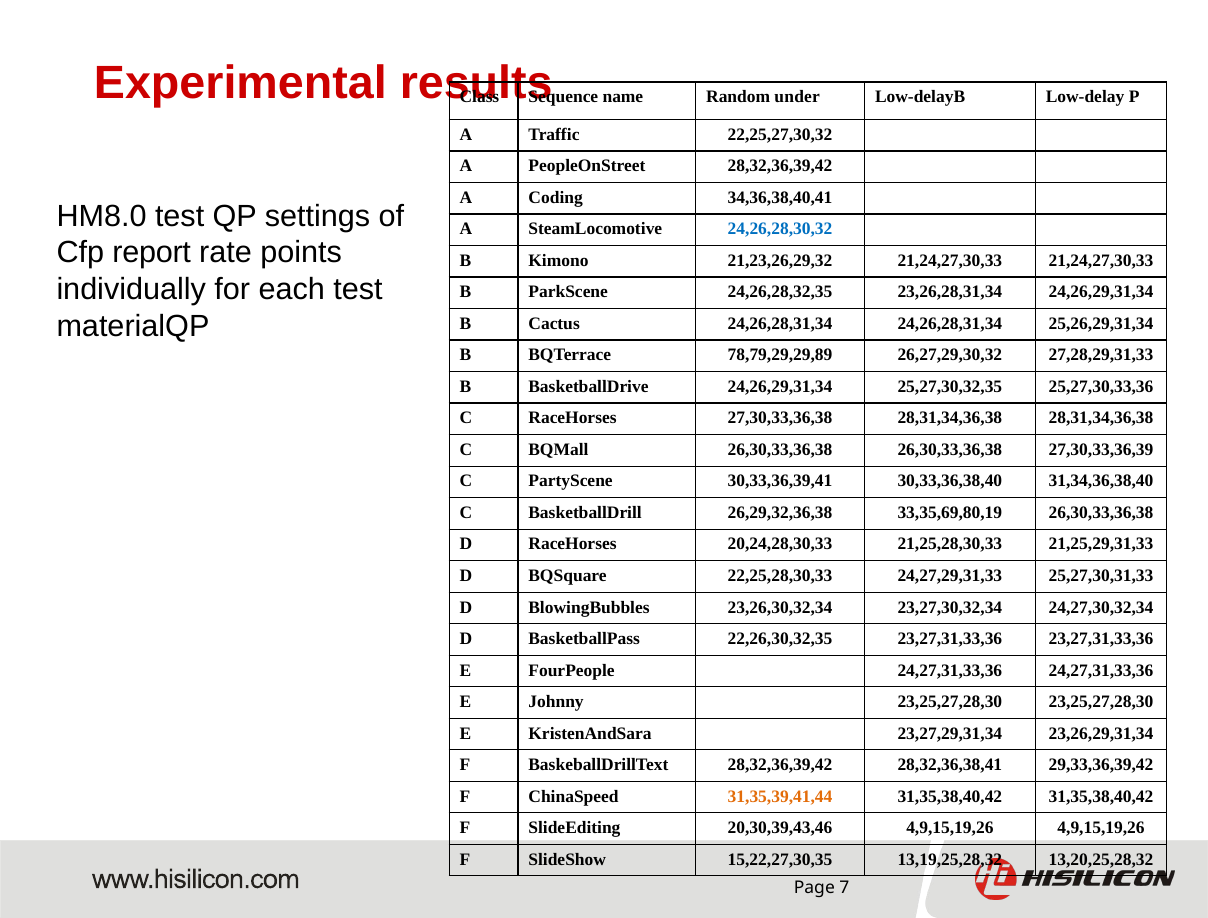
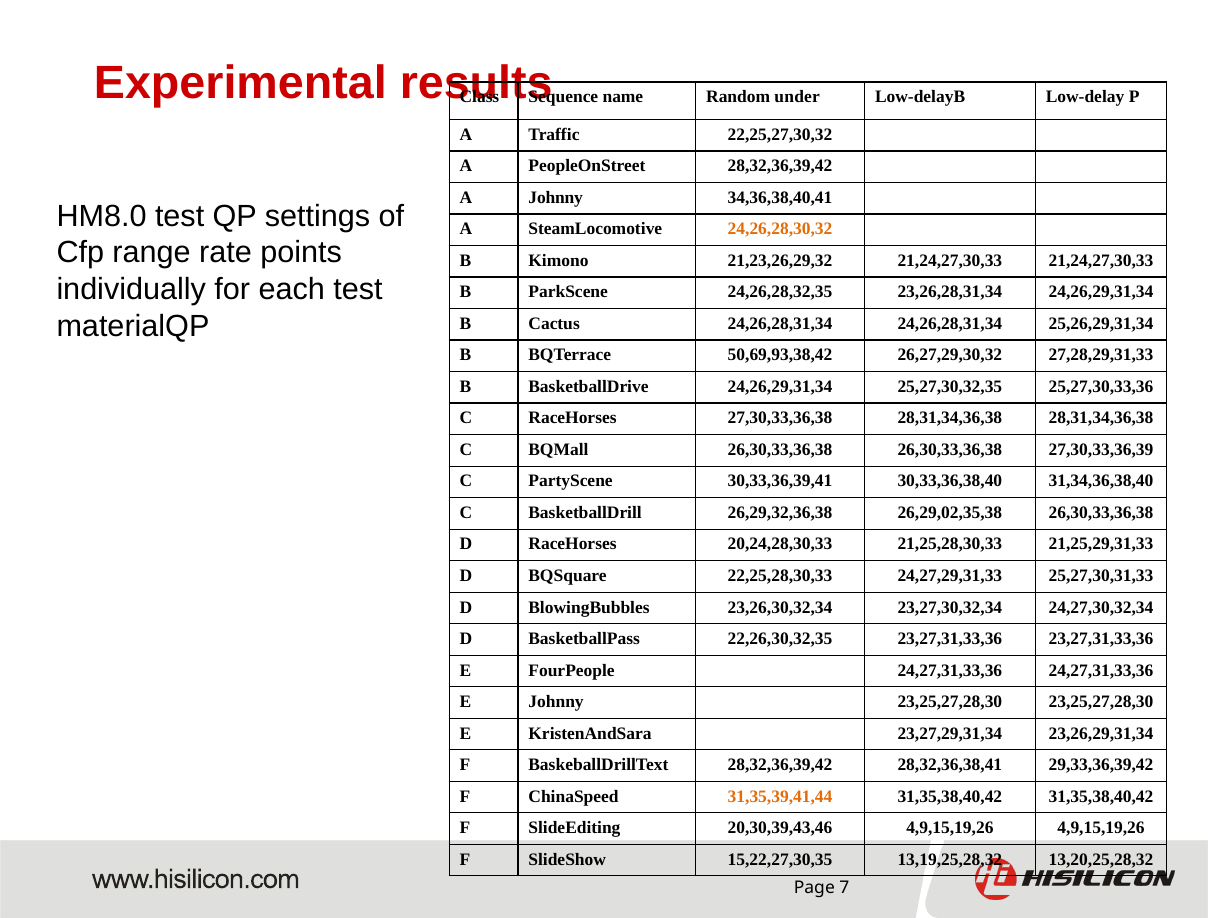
A Coding: Coding -> Johnny (556, 198)
24,26,28,30,32 colour: blue -> orange (780, 229)
report: report -> range (152, 253)
78,79,29,29,89: 78,79,29,29,89 -> 50,69,93,38,42 (780, 355)
33,35,69,80,19: 33,35,69,80,19 -> 26,29,02,35,38 (950, 513)
